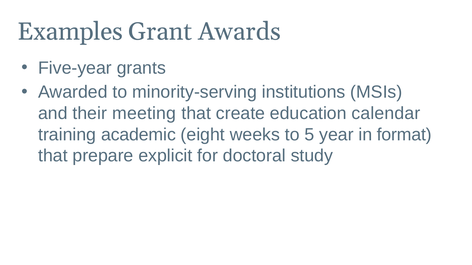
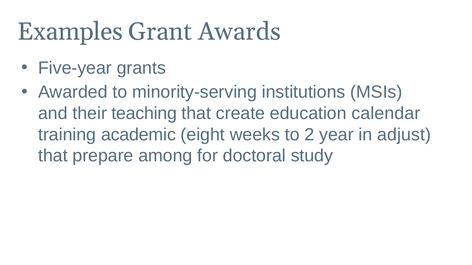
meeting: meeting -> teaching (144, 114)
5: 5 -> 2 (309, 135)
format: format -> adjust (404, 135)
explicit: explicit -> among (165, 156)
